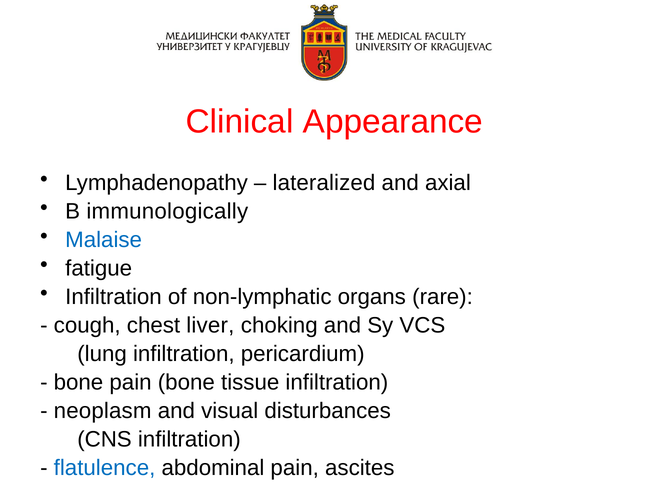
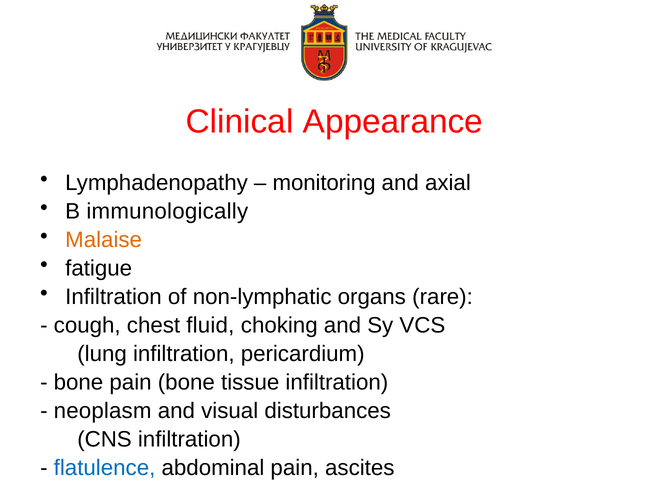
lateralized: lateralized -> monitoring (324, 183)
Malaise colour: blue -> orange (104, 240)
liver: liver -> fluid (210, 325)
